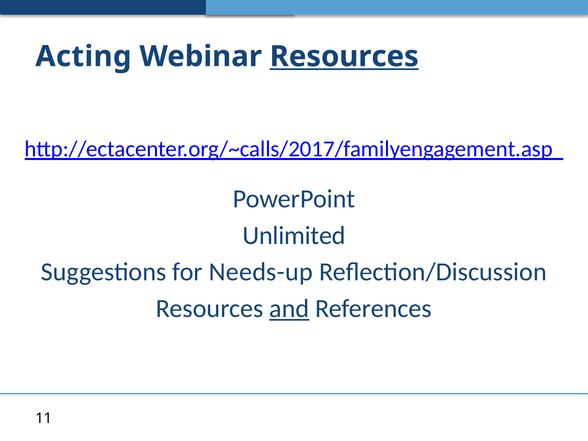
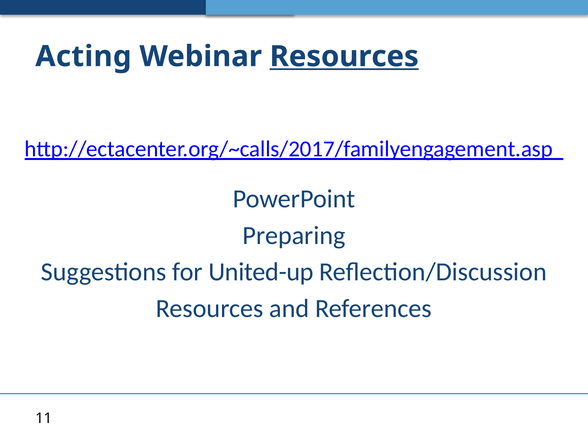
Unlimited: Unlimited -> Preparing (294, 235)
Needs-up: Needs-up -> United-up (261, 272)
and underline: present -> none (289, 309)
